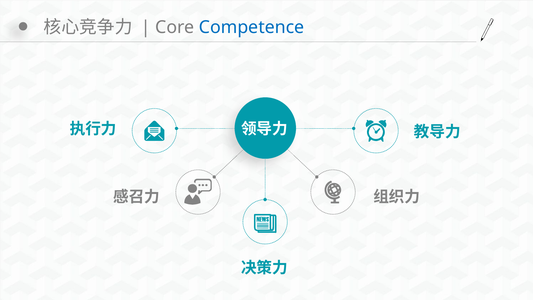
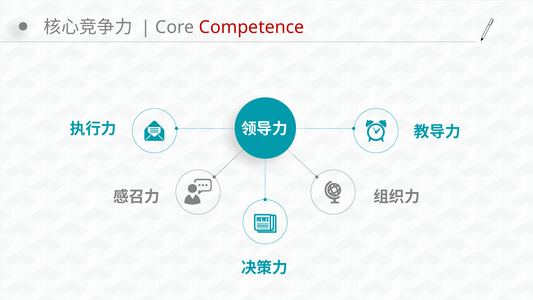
Competence colour: blue -> red (252, 27)
